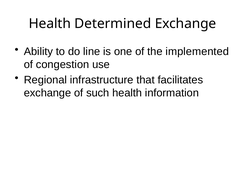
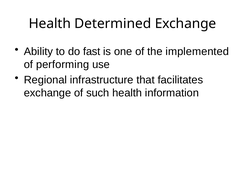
line: line -> fast (92, 51)
congestion: congestion -> performing (63, 64)
